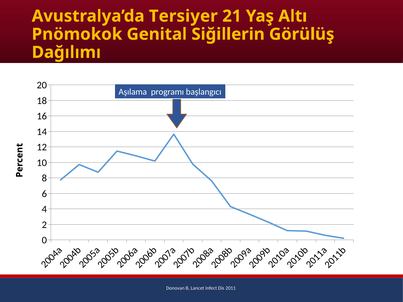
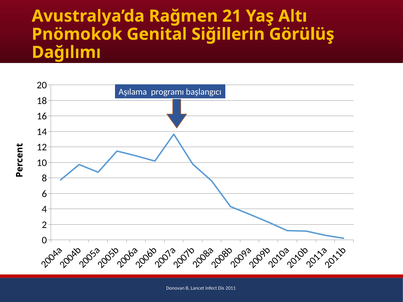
Tersiyer: Tersiyer -> Rağmen (183, 16)
